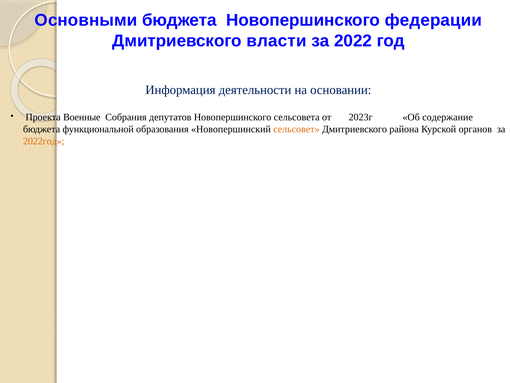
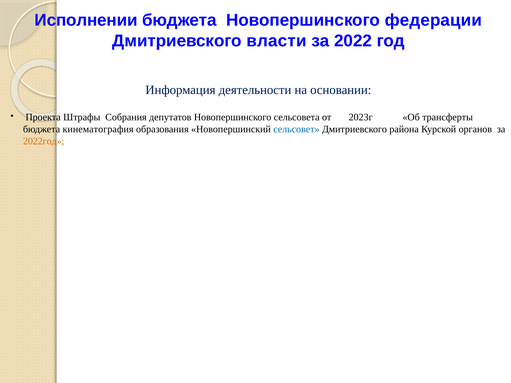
Основными: Основными -> Исполнении (86, 20)
Военные: Военные -> Штрафы (82, 117)
содержание: содержание -> трансферты (448, 117)
функциональной: функциональной -> кинематография (98, 129)
сельсовет colour: orange -> blue (296, 129)
